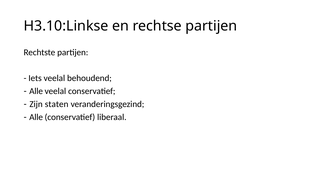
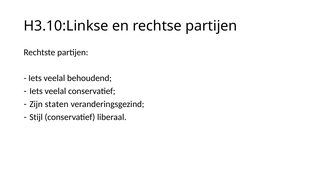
Alle: Alle -> Iets (36, 91)
Alle: Alle -> Stijl (36, 117)
